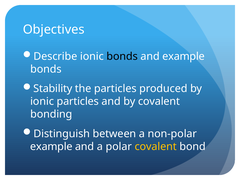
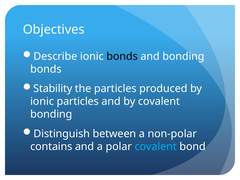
and example: example -> bonding (184, 56)
example: example -> contains (51, 147)
covalent colour: yellow -> light blue (156, 147)
